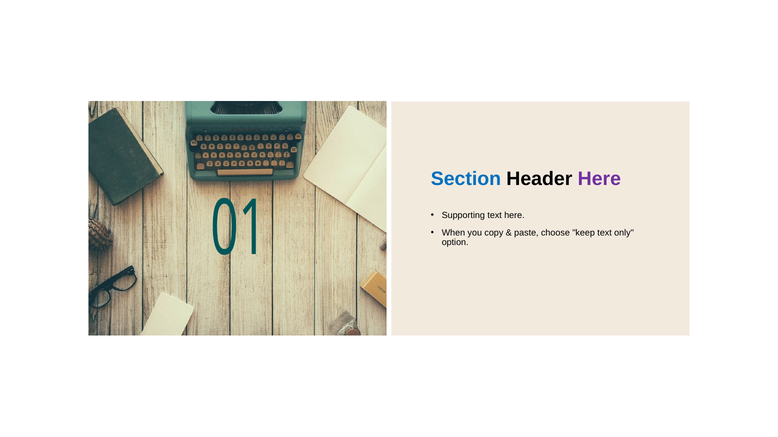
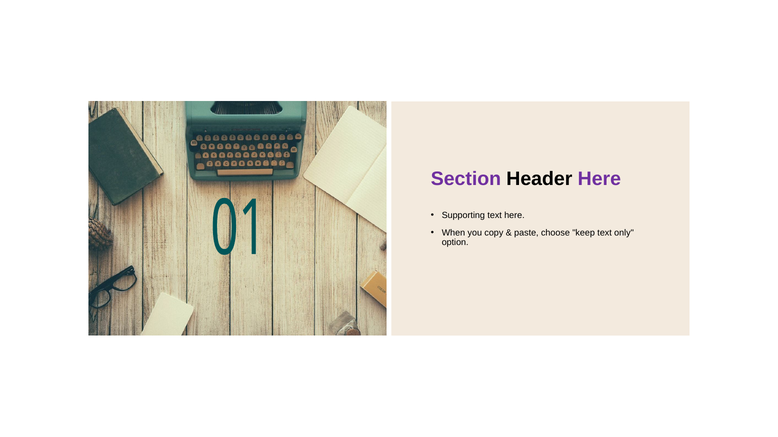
Section colour: blue -> purple (466, 179)
